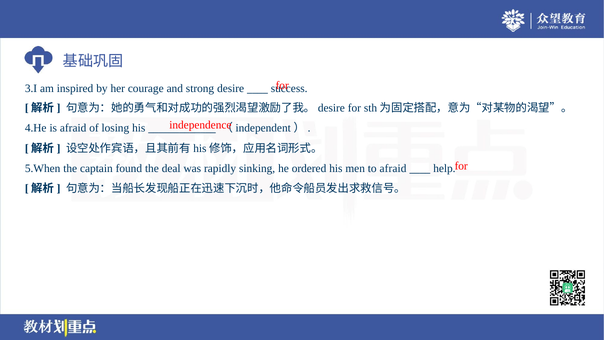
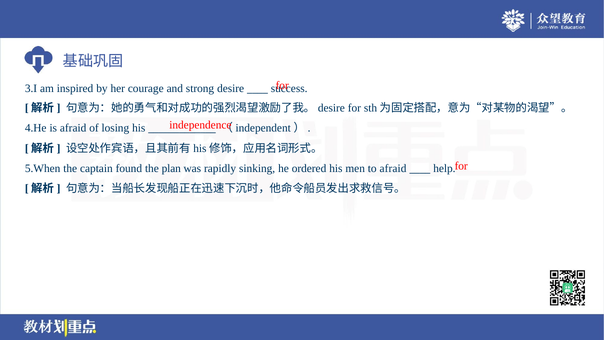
deal: deal -> plan (171, 168)
